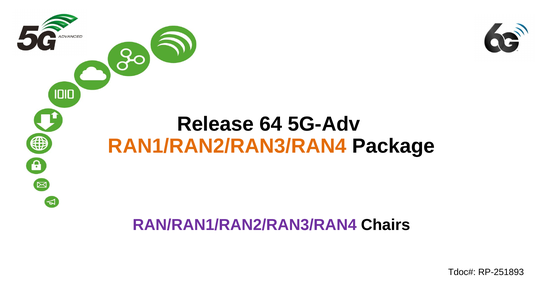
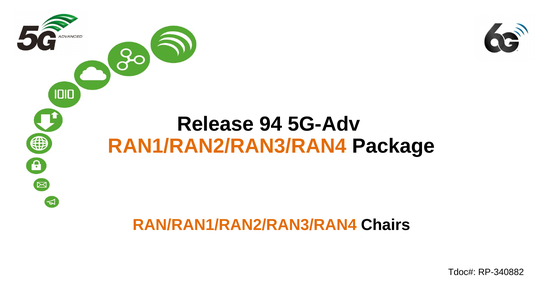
64: 64 -> 94 (271, 124)
RAN/RAN1/RAN2/RAN3/RAN4 colour: purple -> orange (245, 224)
RP-251893: RP-251893 -> RP-340882 (501, 272)
